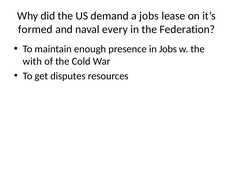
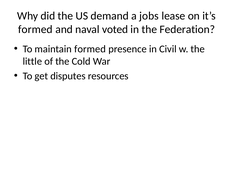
every: every -> voted (115, 29)
maintain enough: enough -> formed (90, 49)
in Jobs: Jobs -> Civil (168, 49)
with: with -> little (32, 61)
